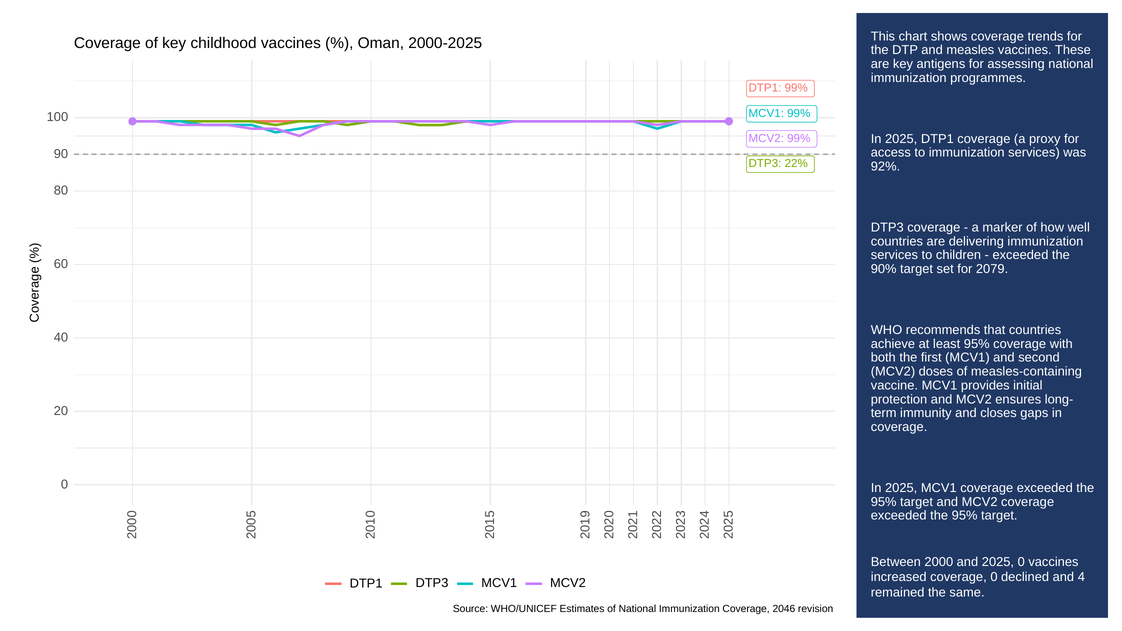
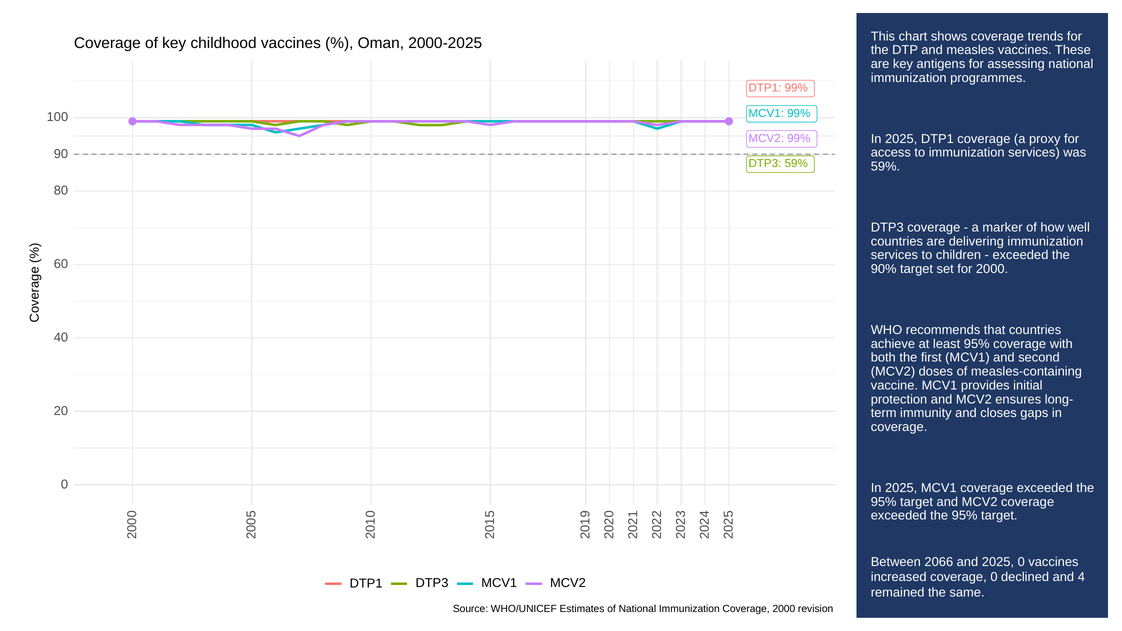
DTP3 22%: 22% -> 59% (796, 164)
92%: 92% -> 59% (885, 167)
for 2079: 2079 -> 2000 (992, 269)
2000: 2000 -> 2066 (939, 562)
Coverage 2046: 2046 -> 2000 (784, 609)
